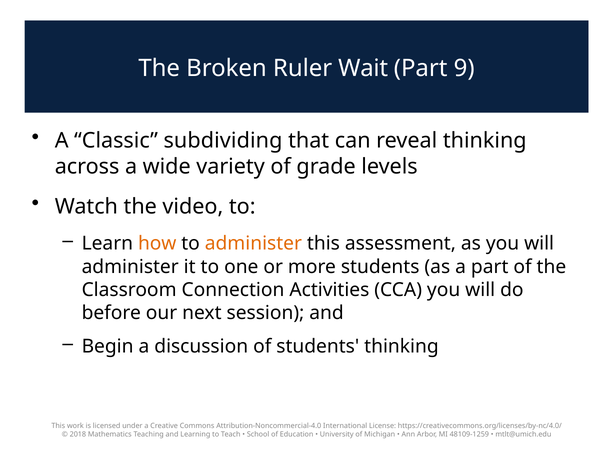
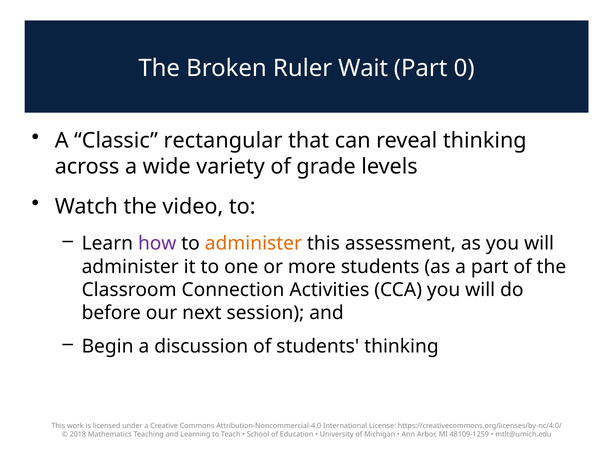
9: 9 -> 0 (464, 68)
subdividing: subdividing -> rectangular (223, 140)
how colour: orange -> purple (157, 243)
